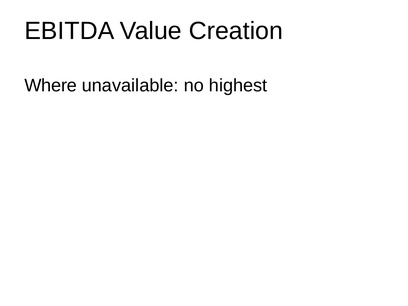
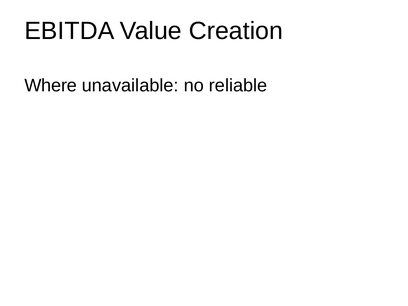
highest: highest -> reliable (238, 86)
